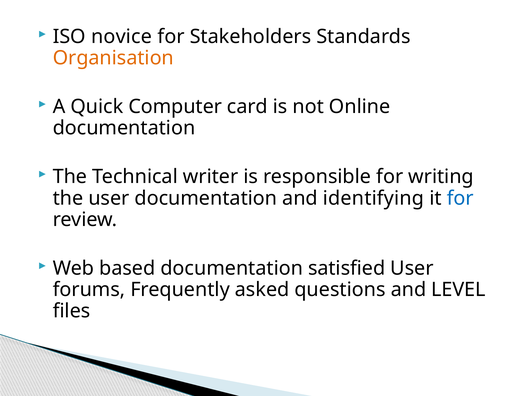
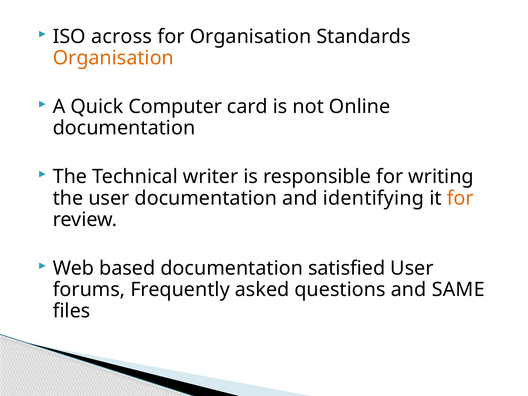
novice: novice -> across (122, 37)
for Stakeholders: Stakeholders -> Organisation (250, 37)
for colour: blue -> orange (460, 198)
LEVEL: LEVEL -> SAME (458, 290)
